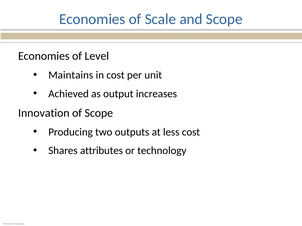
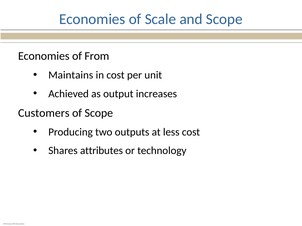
Level: Level -> From (97, 56)
Innovation: Innovation -> Customers (44, 113)
